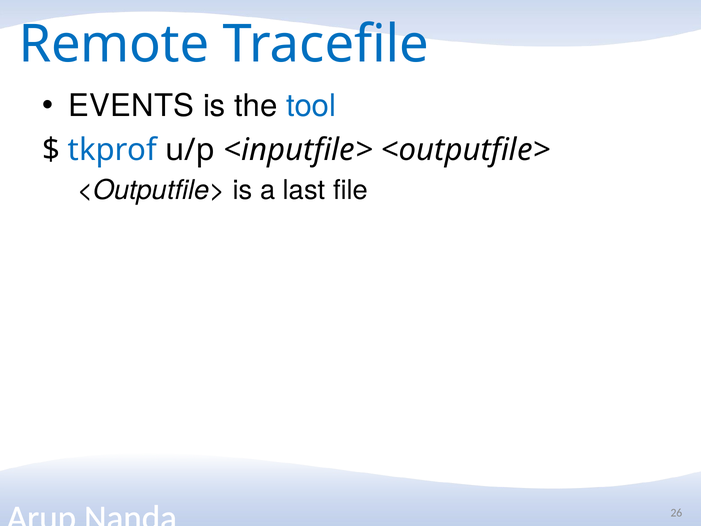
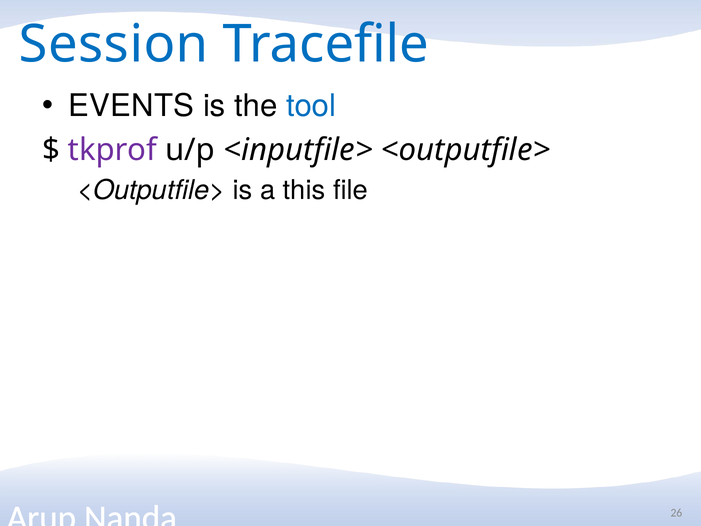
Remote: Remote -> Session (114, 45)
tkprof colour: blue -> purple (112, 150)
last: last -> this (304, 190)
